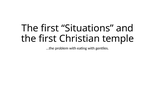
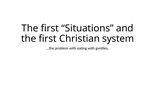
temple: temple -> system (118, 39)
